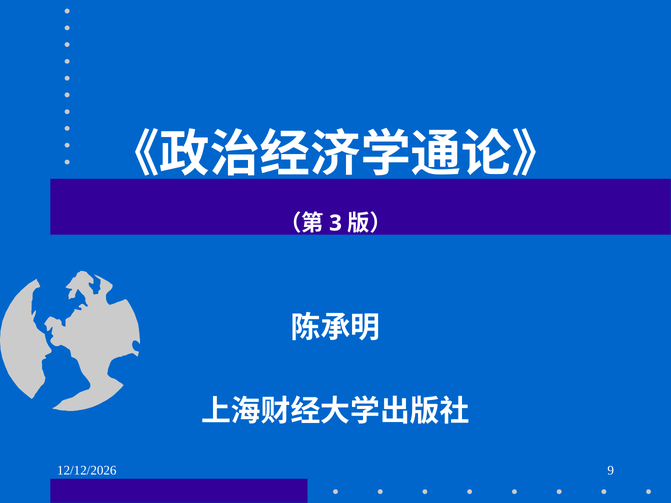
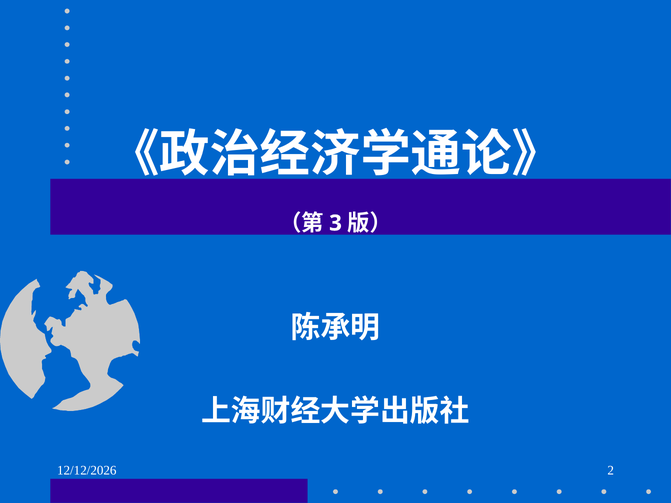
9: 9 -> 2 (611, 471)
